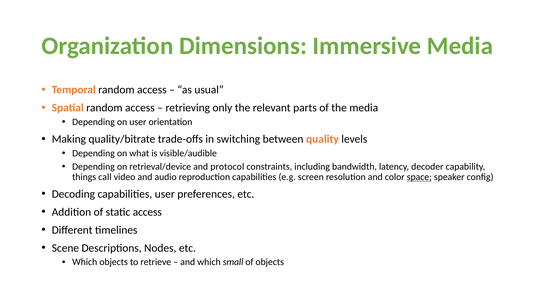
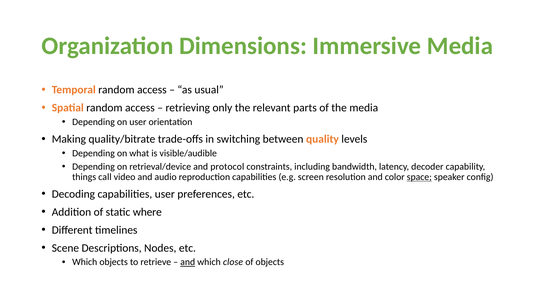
static access: access -> where (147, 212)
and underline: none -> present (188, 262)
small: small -> close (233, 262)
